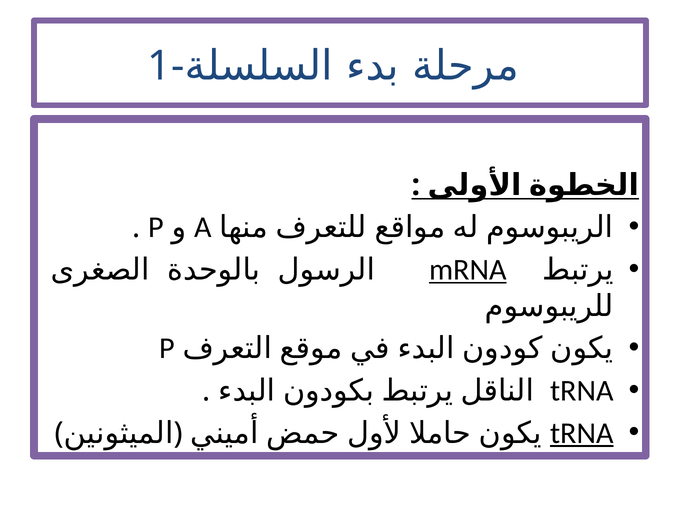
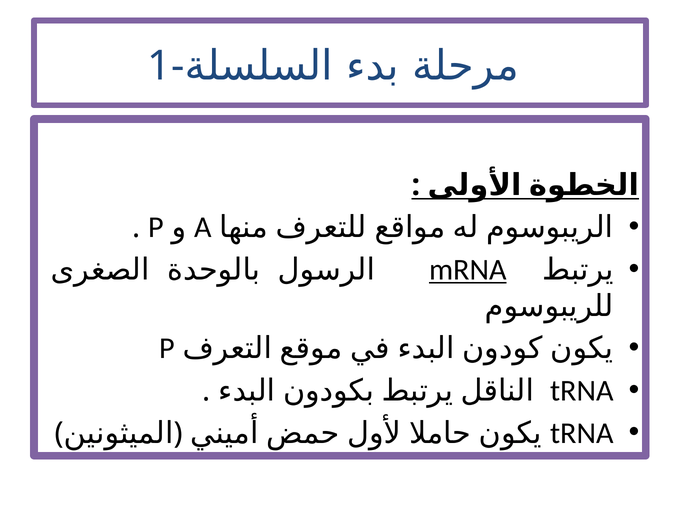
tRNA underline: present -> none (582, 433)
